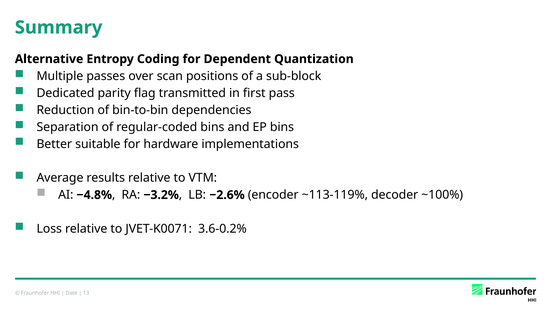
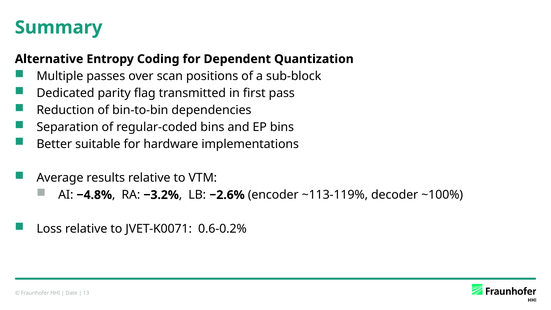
3.6-0.2%: 3.6-0.2% -> 0.6-0.2% (222, 229)
